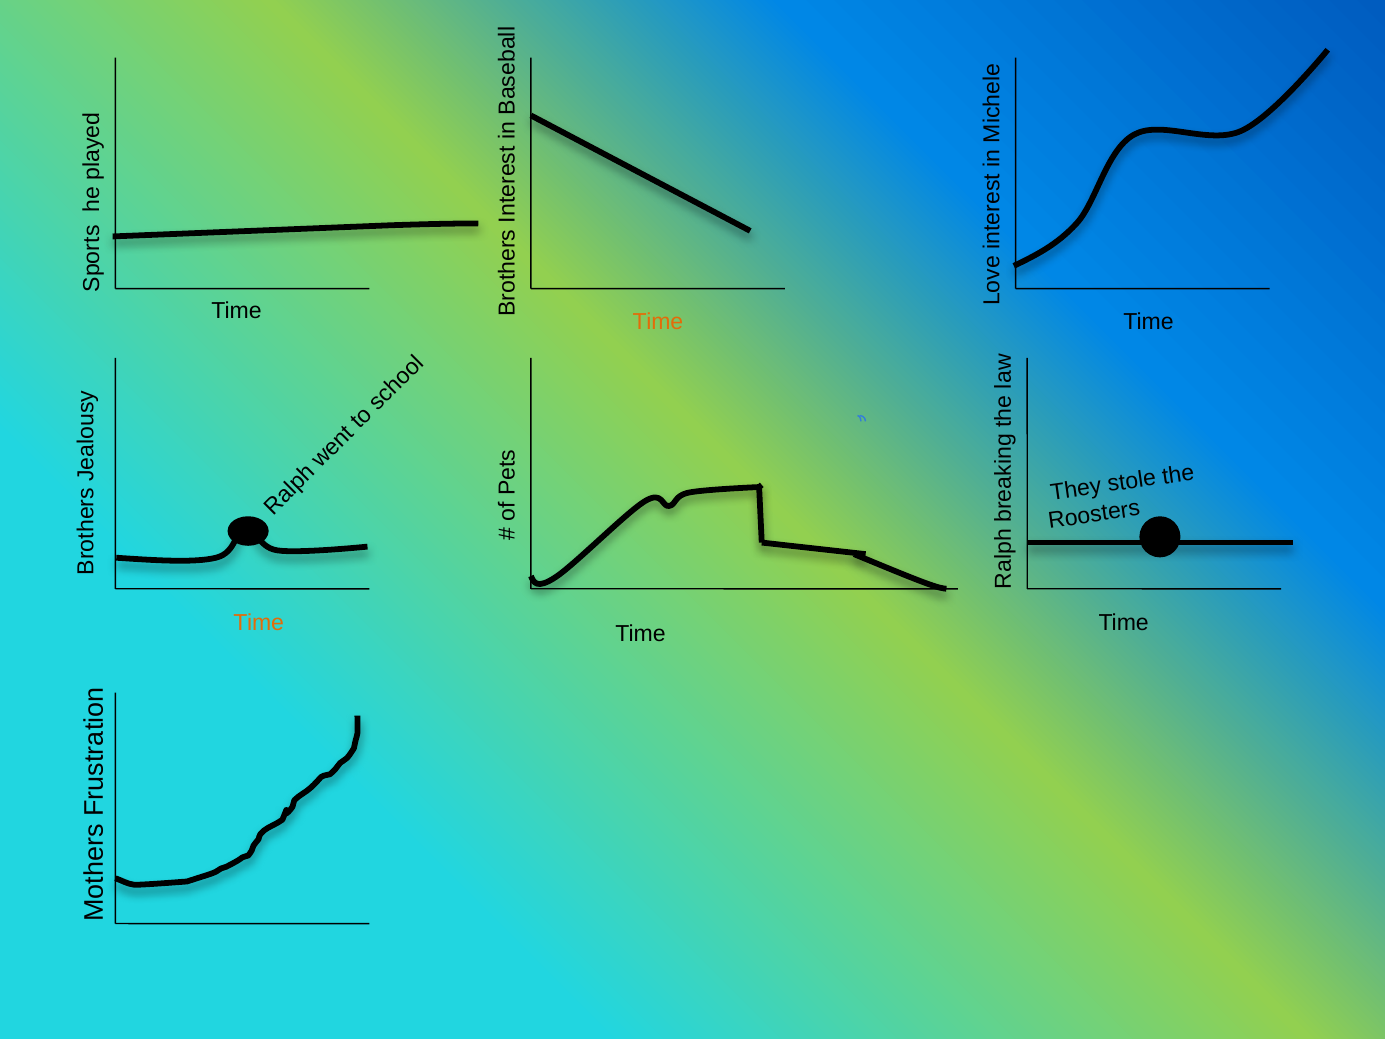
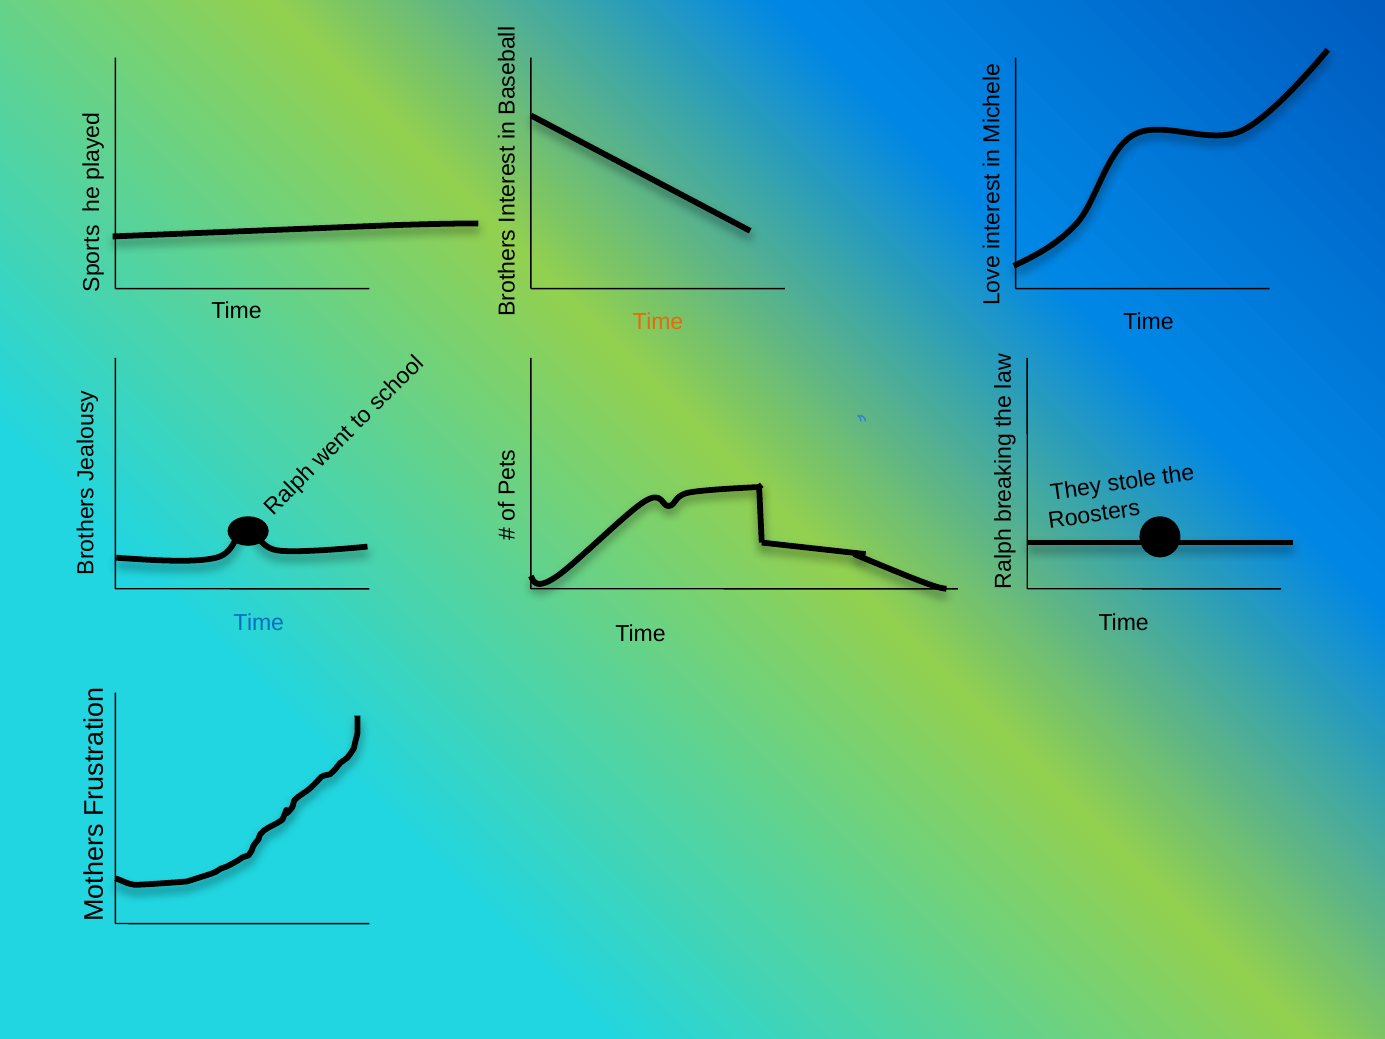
Time colour: orange -> blue (259, 622)
